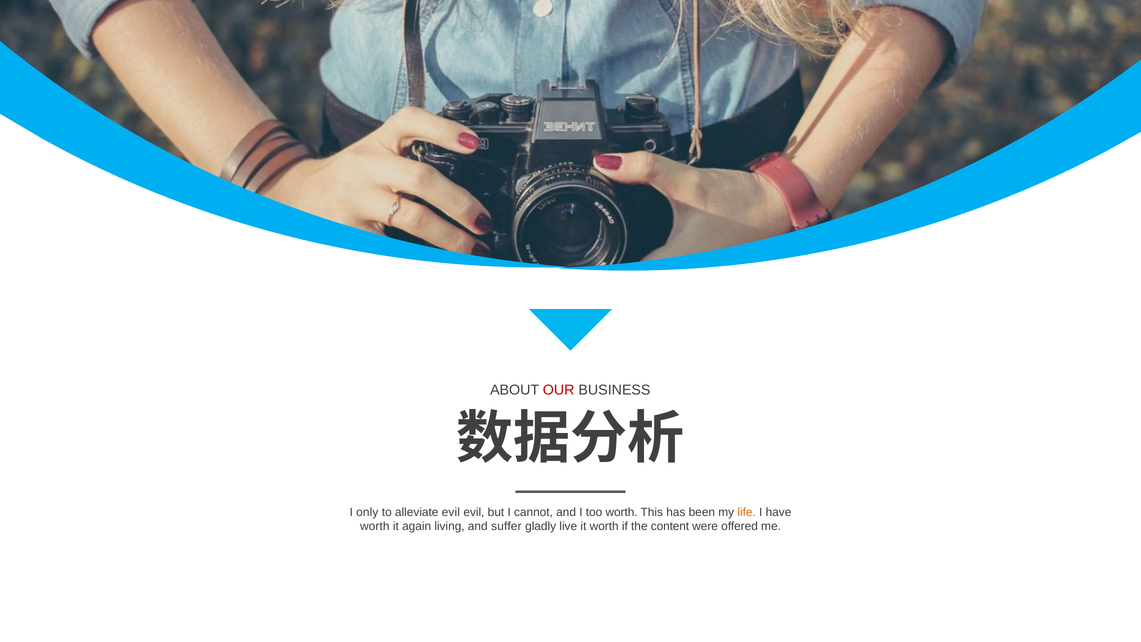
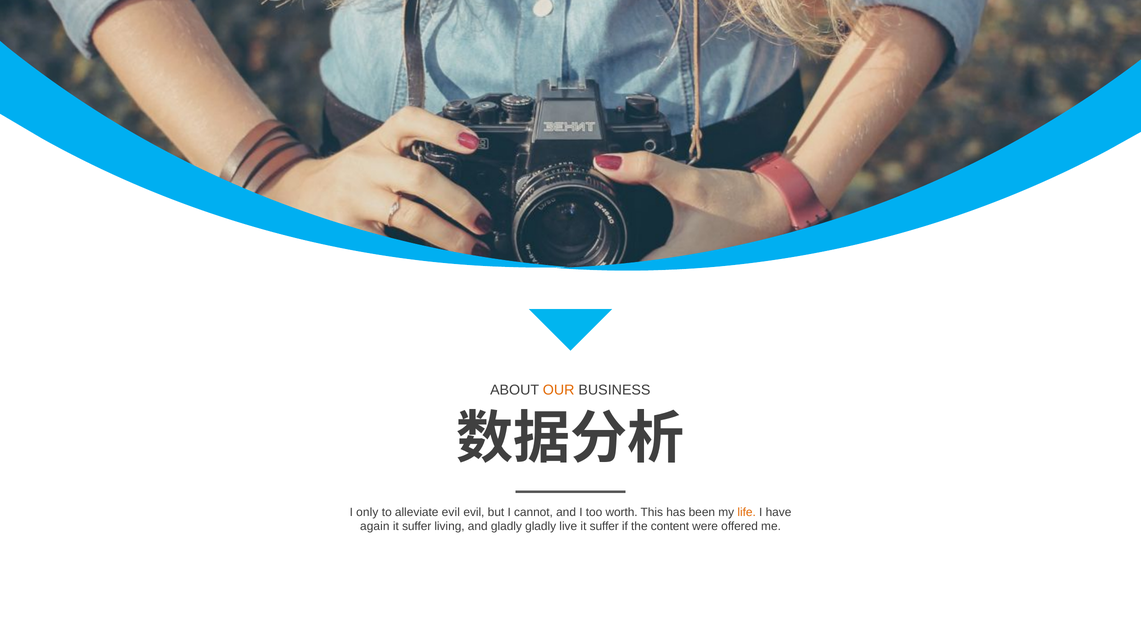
OUR colour: red -> orange (559, 390)
worth: worth -> again (375, 526)
again: again -> suffer (417, 526)
and suffer: suffer -> gladly (506, 526)
live it worth: worth -> suffer (604, 526)
